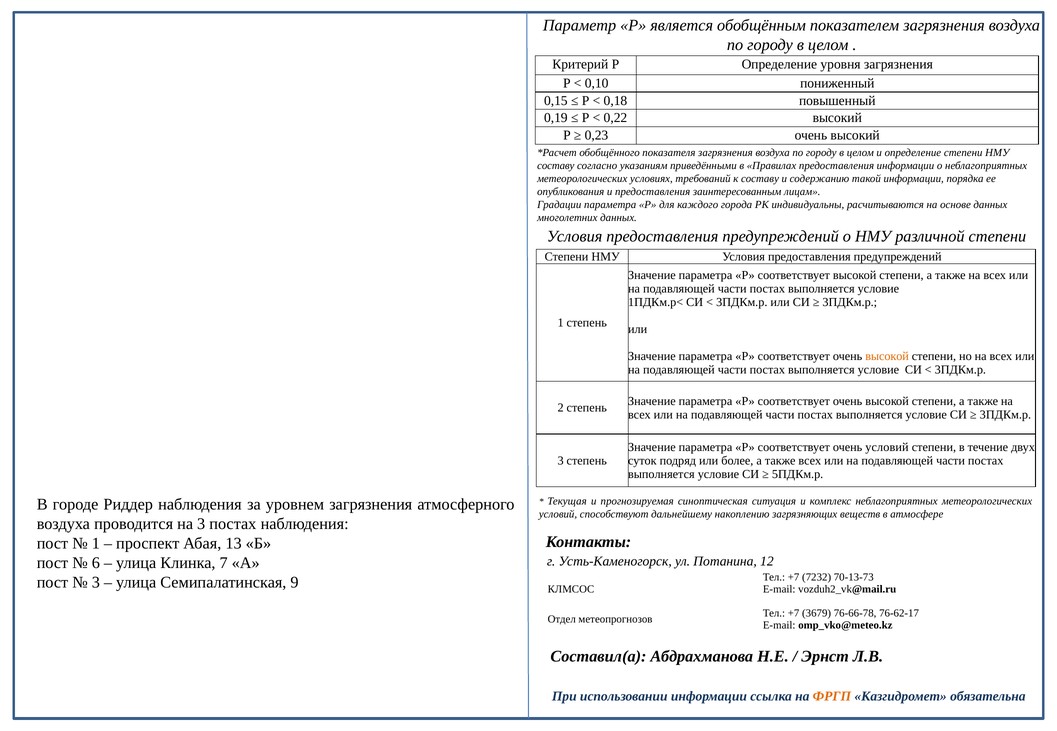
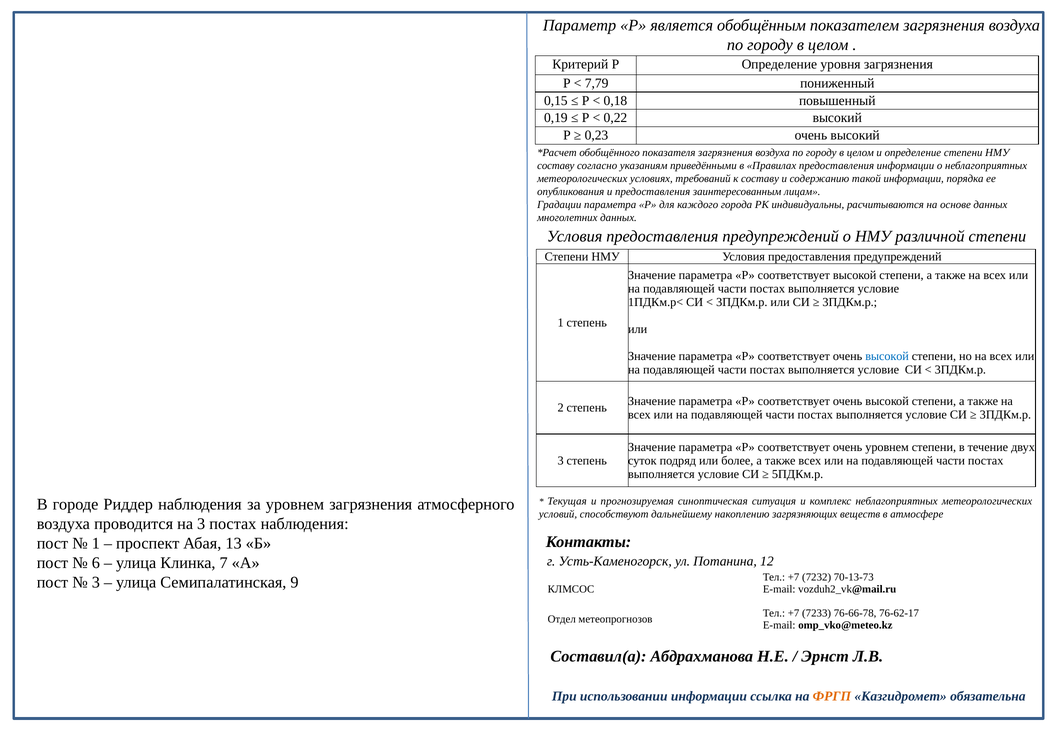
0,10: 0,10 -> 7,79 (597, 83)
высокой colour: orange -> blue (887, 357)
очень условий: условий -> уровнем (887, 448)
3679: 3679 -> 7233 (817, 614)
